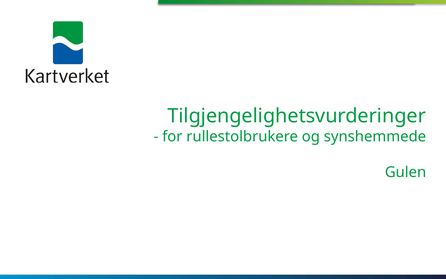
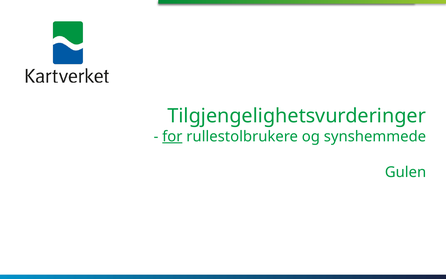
for underline: none -> present (172, 136)
